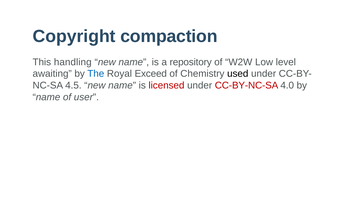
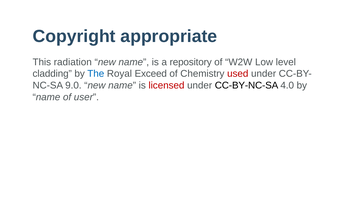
compaction: compaction -> appropriate (169, 36)
handling: handling -> radiation (73, 62)
awaiting: awaiting -> cladding (52, 74)
used colour: black -> red (238, 74)
4.5: 4.5 -> 9.0 (73, 86)
CC-BY-NC-SA colour: red -> black (247, 86)
